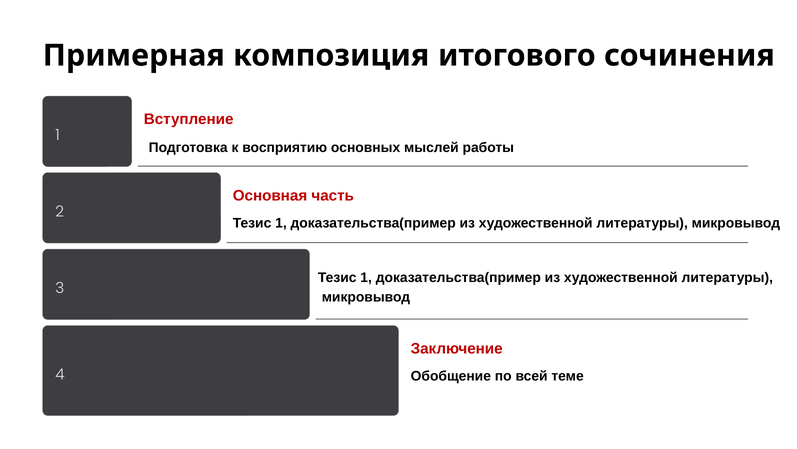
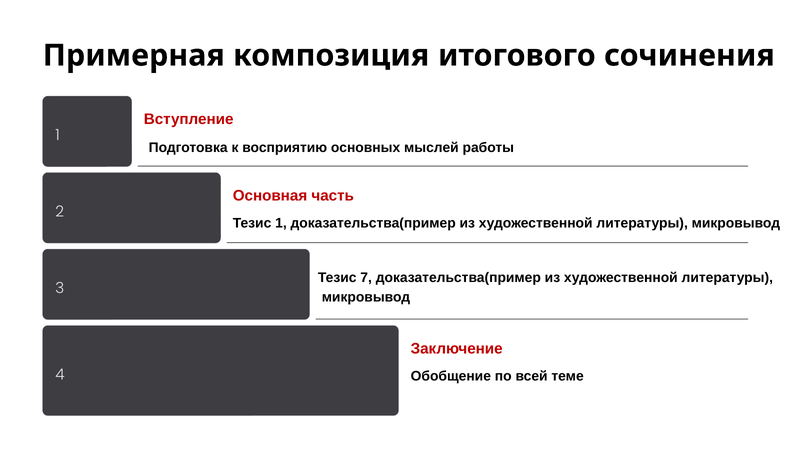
1: 1 -> 7 (366, 277)
